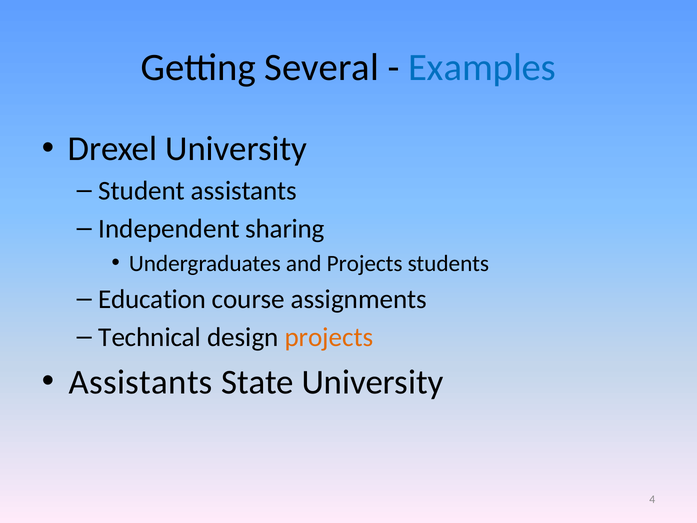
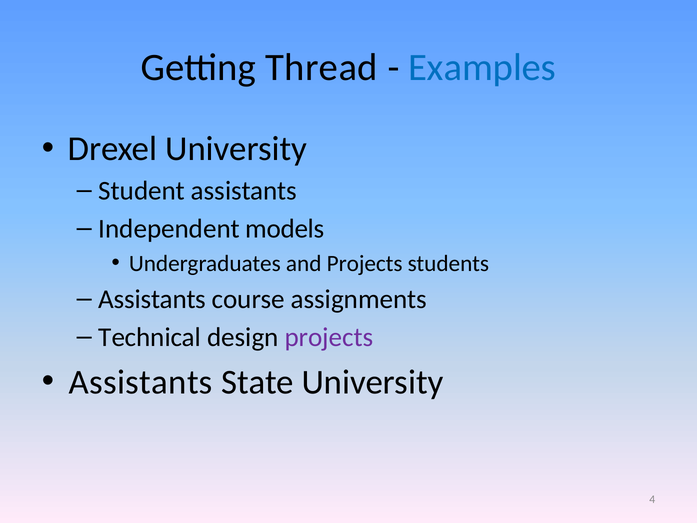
Several: Several -> Thread (321, 67)
sharing: sharing -> models (285, 229)
Education: Education -> Assistants (152, 299)
projects colour: orange -> purple (329, 337)
